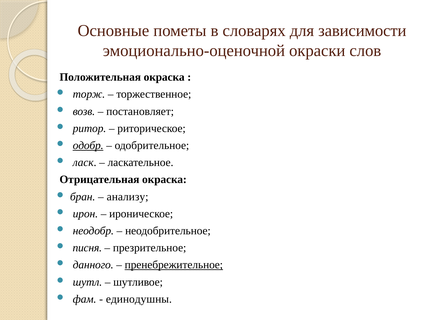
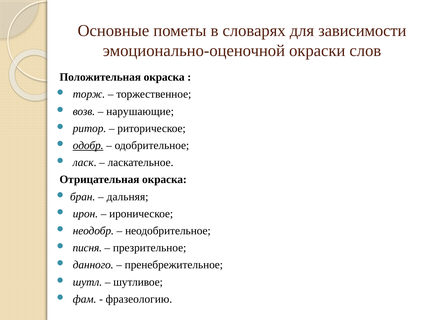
постановляет: постановляет -> нарушающие (140, 111)
анализу: анализу -> дальняя (128, 197)
пренебрежительное underline: present -> none (174, 265)
единодушны: единодушны -> фразеологию (139, 299)
